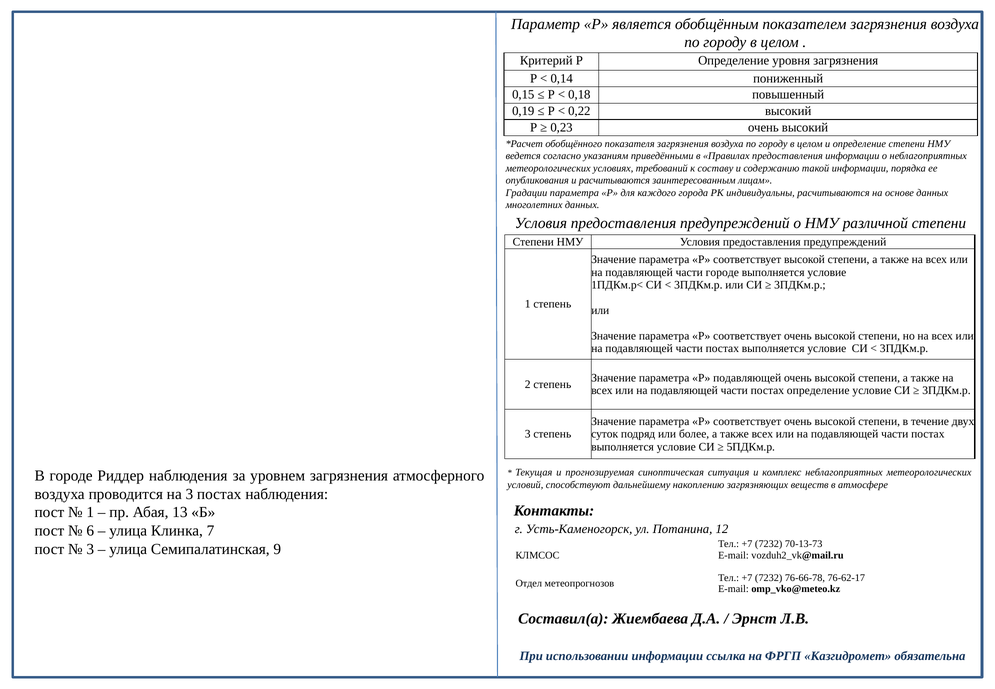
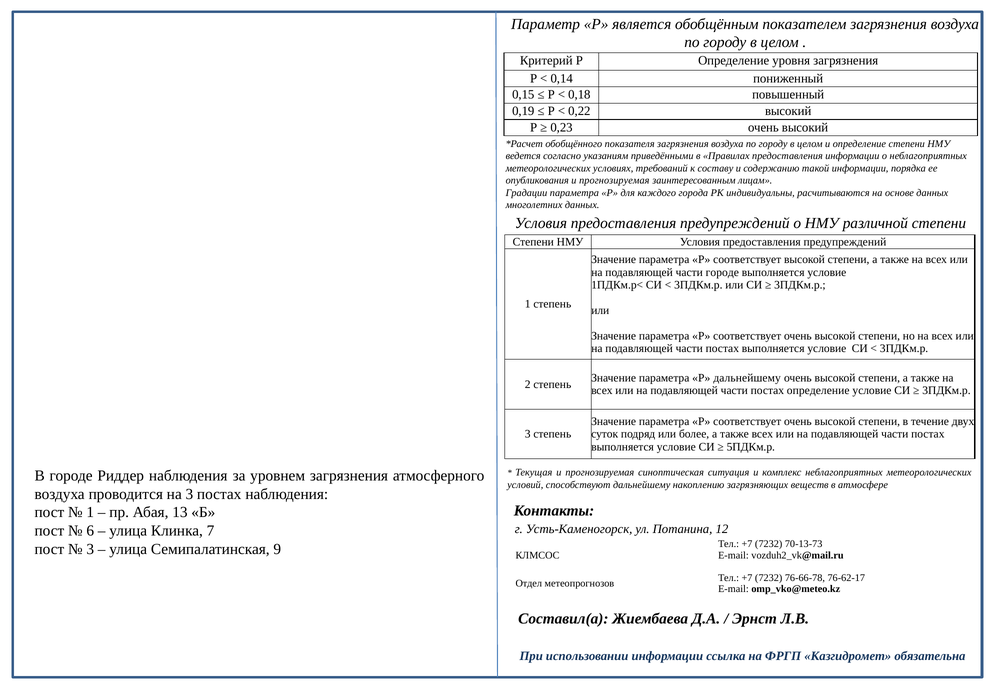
опубликования и расчитываются: расчитываются -> прогнозируемая (614, 180)
Р подавляющей: подавляющей -> дальнейшему (747, 378)
